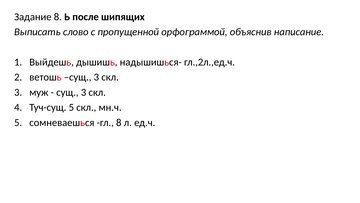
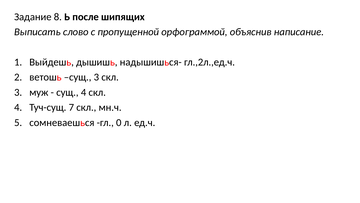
3: 3 -> 4 (84, 92)
Туч-сущ 5: 5 -> 7 (71, 107)
гл 8: 8 -> 0 (119, 122)
